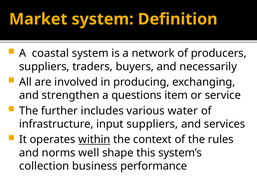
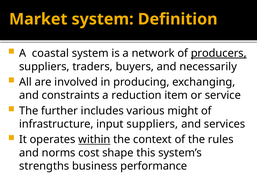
producers underline: none -> present (219, 53)
strengthen: strengthen -> constraints (71, 95)
questions: questions -> reduction (137, 95)
water: water -> might (183, 111)
well: well -> cost (89, 153)
collection: collection -> strengths (44, 166)
